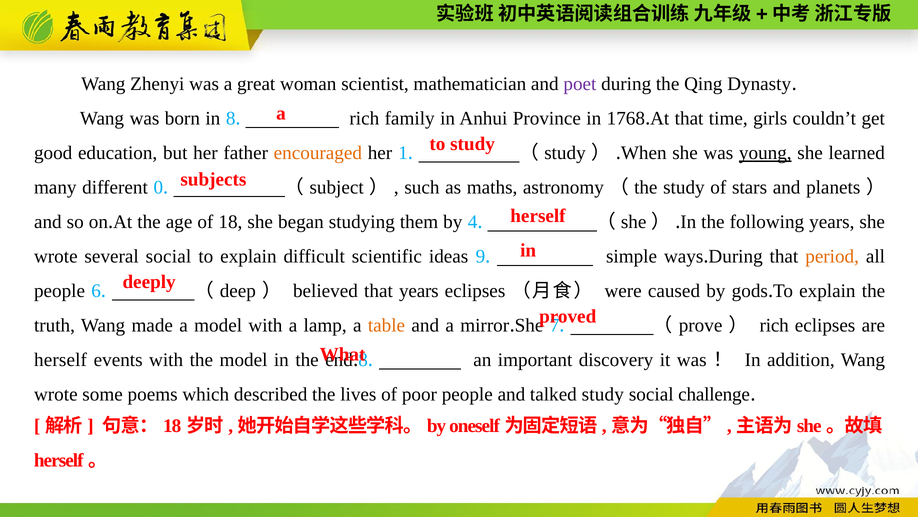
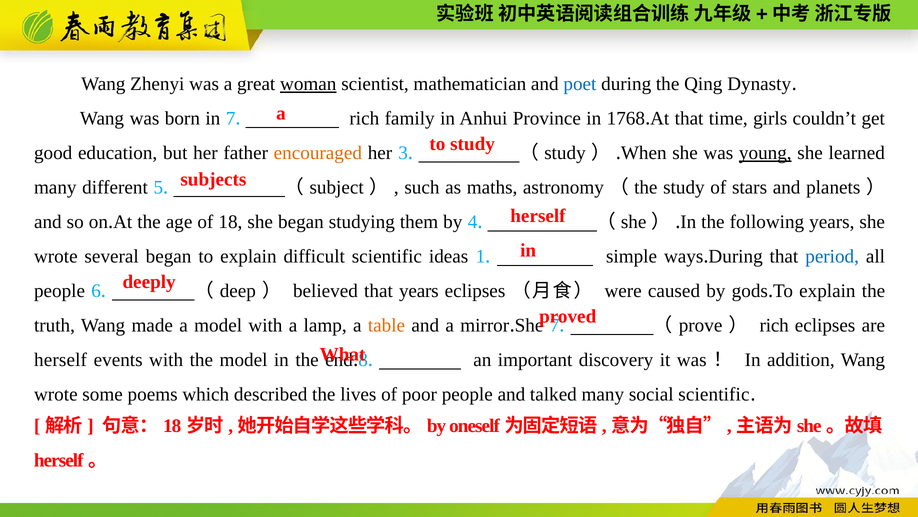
woman underline: none -> present (308, 84)
poet colour: purple -> blue (580, 84)
in 8: 8 -> 7 (231, 118)
1: 1 -> 3 (403, 153)
0: 0 -> 5 (158, 187)
several social: social -> began (169, 256)
9: 9 -> 1 (480, 256)
period colour: orange -> blue (832, 256)
talked study: study -> many (603, 394)
social challenge: challenge -> scientific (714, 394)
